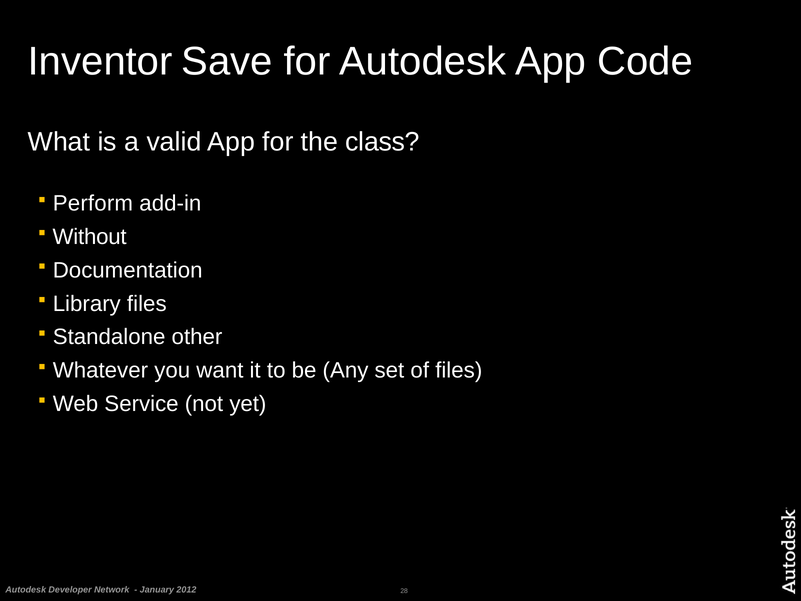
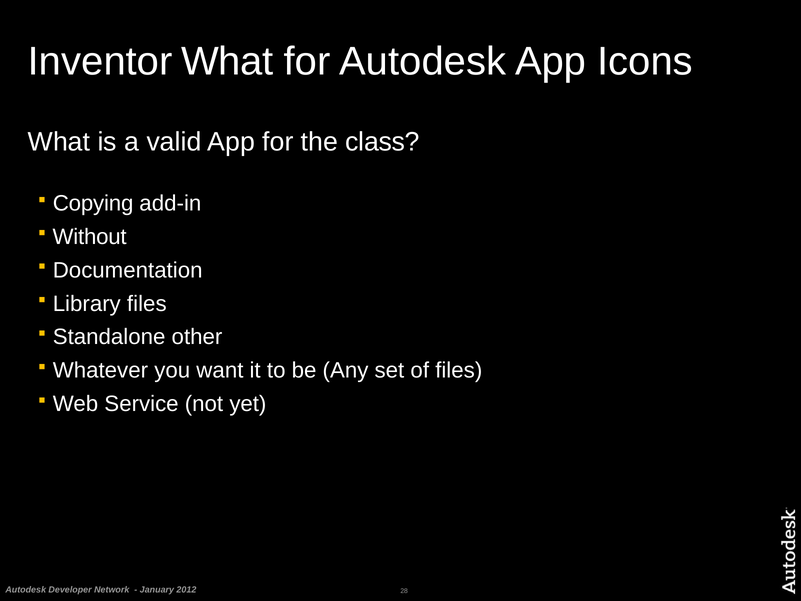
Inventor Save: Save -> What (227, 62)
Code: Code -> Icons (645, 62)
Perform: Perform -> Copying (93, 203)
